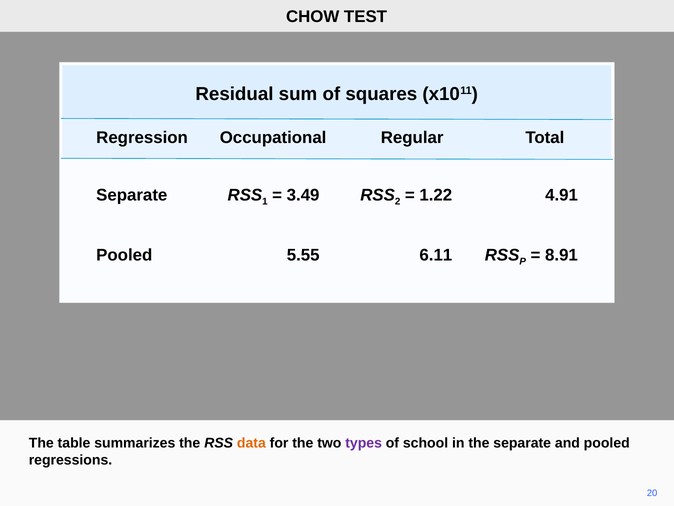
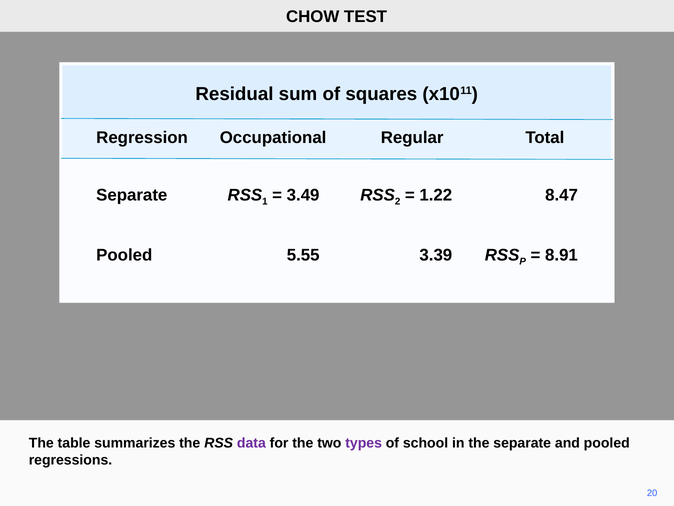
4.91: 4.91 -> 8.47 (562, 195)
6.11: 6.11 -> 3.39 (436, 255)
data colour: orange -> purple (251, 443)
